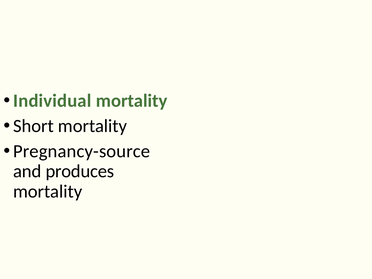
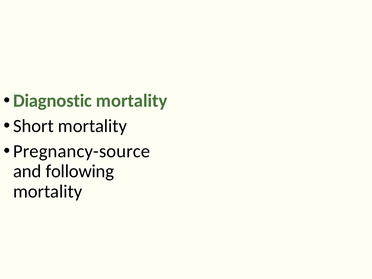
Individual: Individual -> Diagnostic (52, 101)
produces: produces -> following (80, 171)
